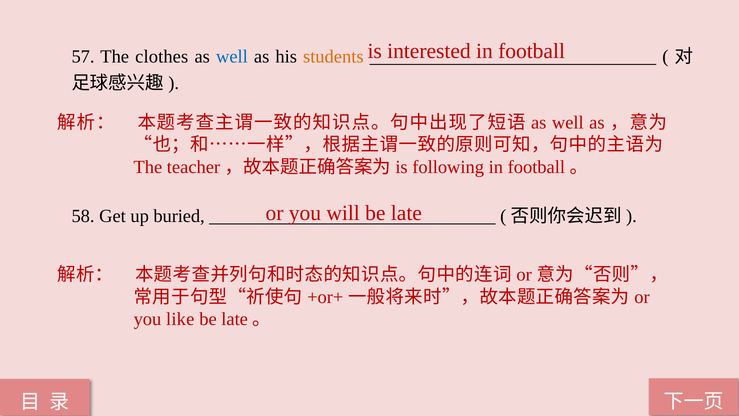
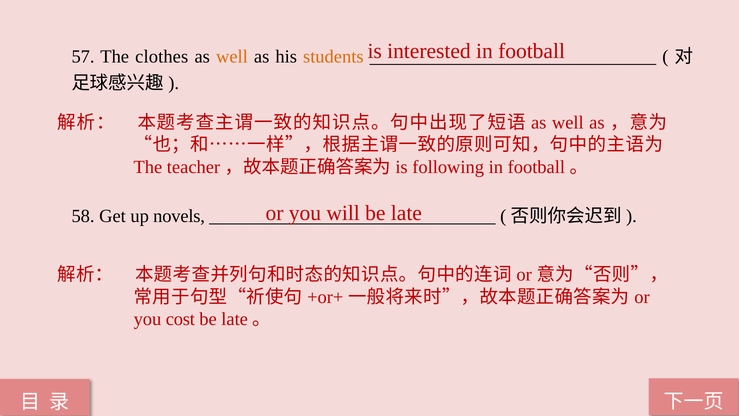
well colour: blue -> orange (232, 57)
buried: buried -> novels (179, 216)
like: like -> cost (180, 319)
